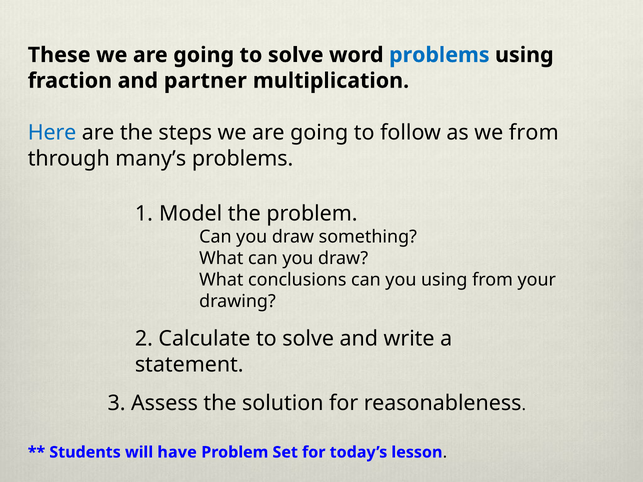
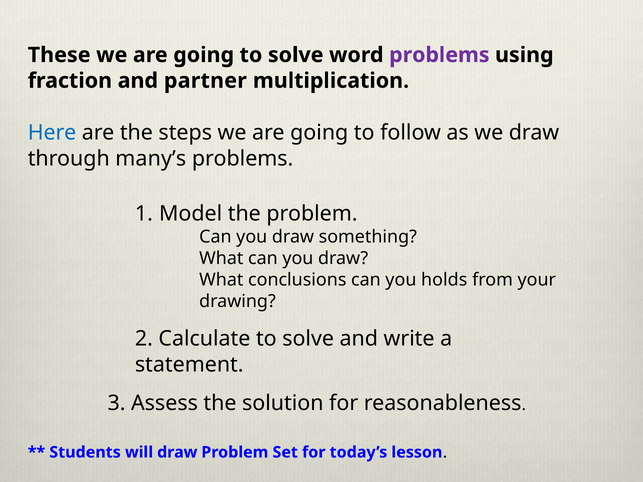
problems colour: blue -> purple (439, 55)
we from: from -> draw (534, 133)
you using: using -> holds (444, 280)
will have: have -> draw (177, 453)
